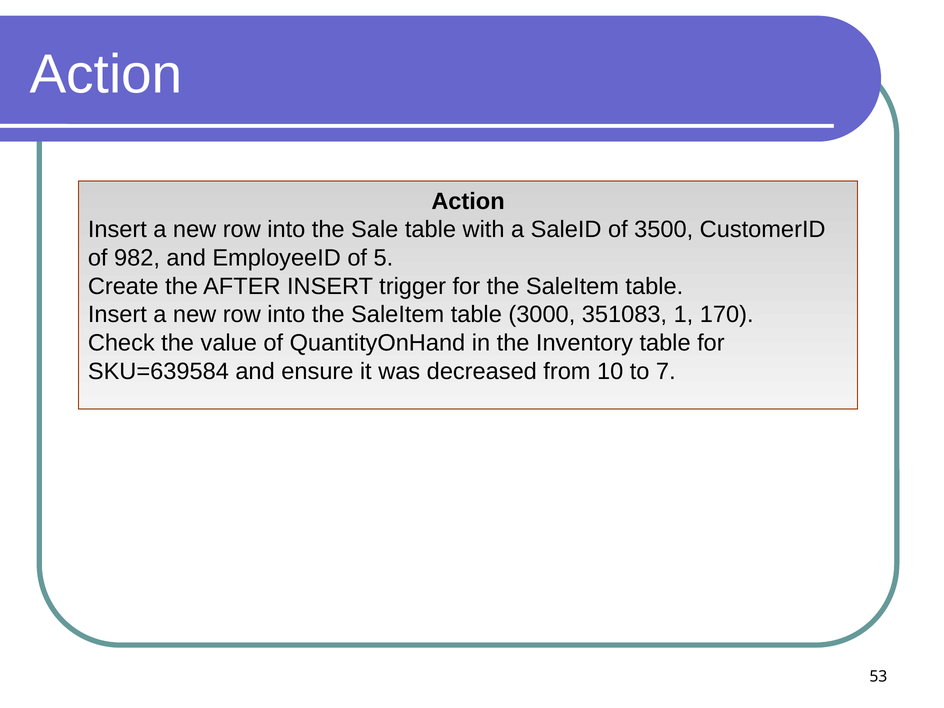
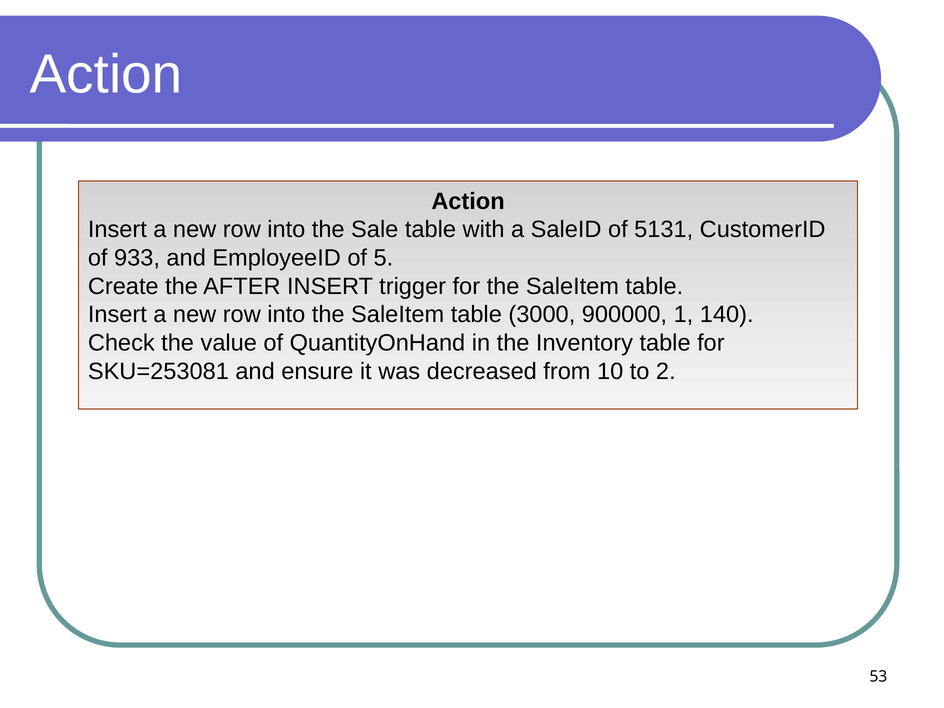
3500: 3500 -> 5131 (664, 230)
982: 982 -> 933 (137, 258)
351083: 351083 -> 900000 (624, 315)
170: 170 -> 140 (727, 315)
SKU=639584: SKU=639584 -> SKU=253081 (158, 371)
7: 7 -> 2 (666, 371)
